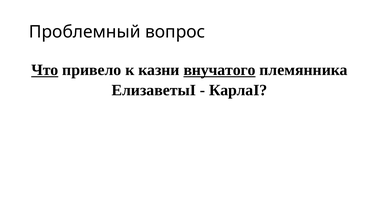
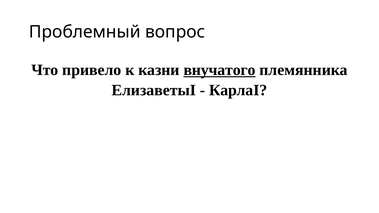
Что underline: present -> none (45, 70)
